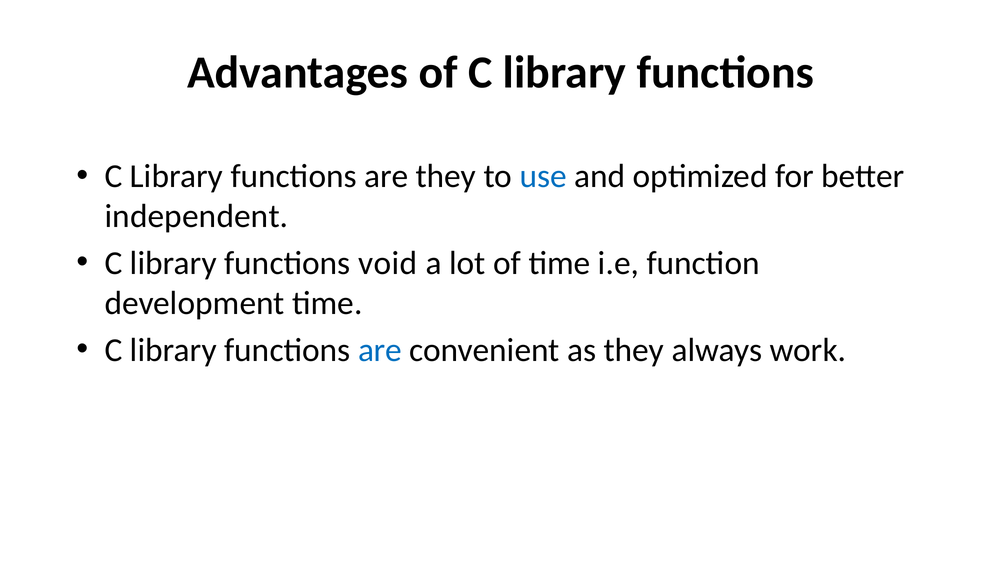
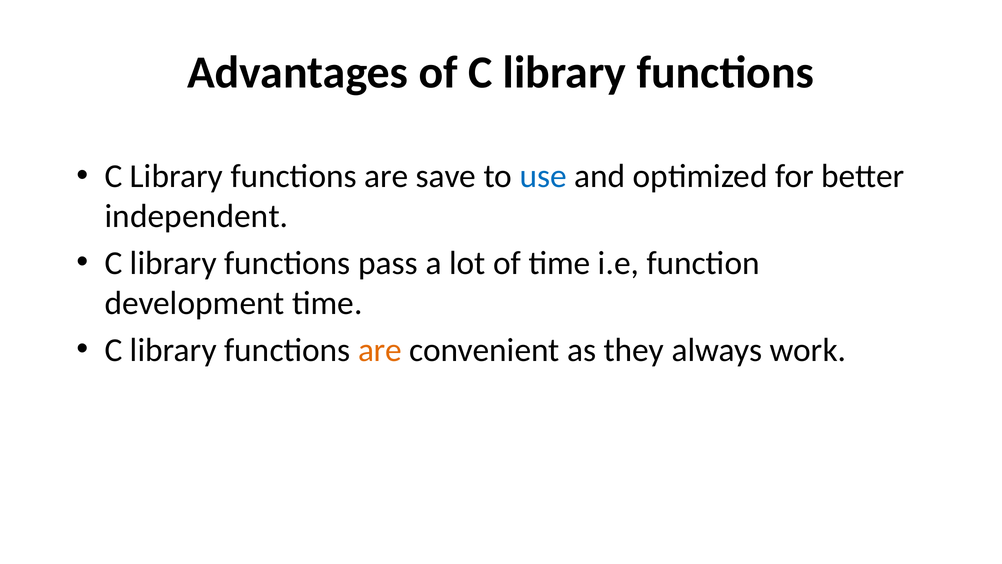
are they: they -> save (446, 176)
void: void -> pass (388, 263)
are colour: blue -> orange (380, 350)
